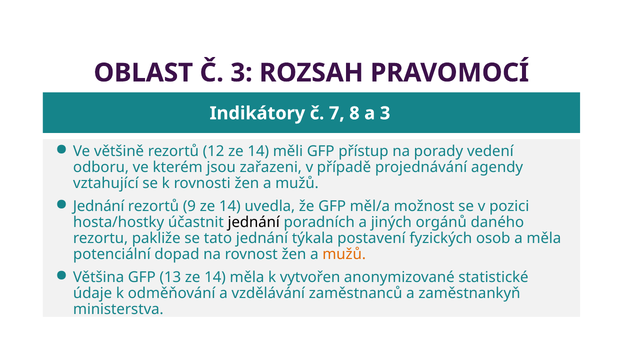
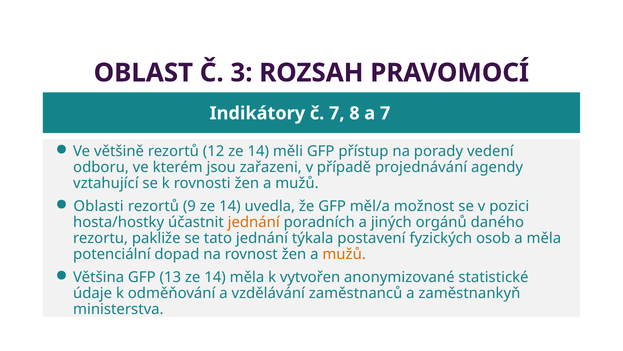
a 3: 3 -> 7 (385, 113)
Jednání: Jednání -> Oblasti (99, 206)
jednání colour: black -> orange (254, 222)
